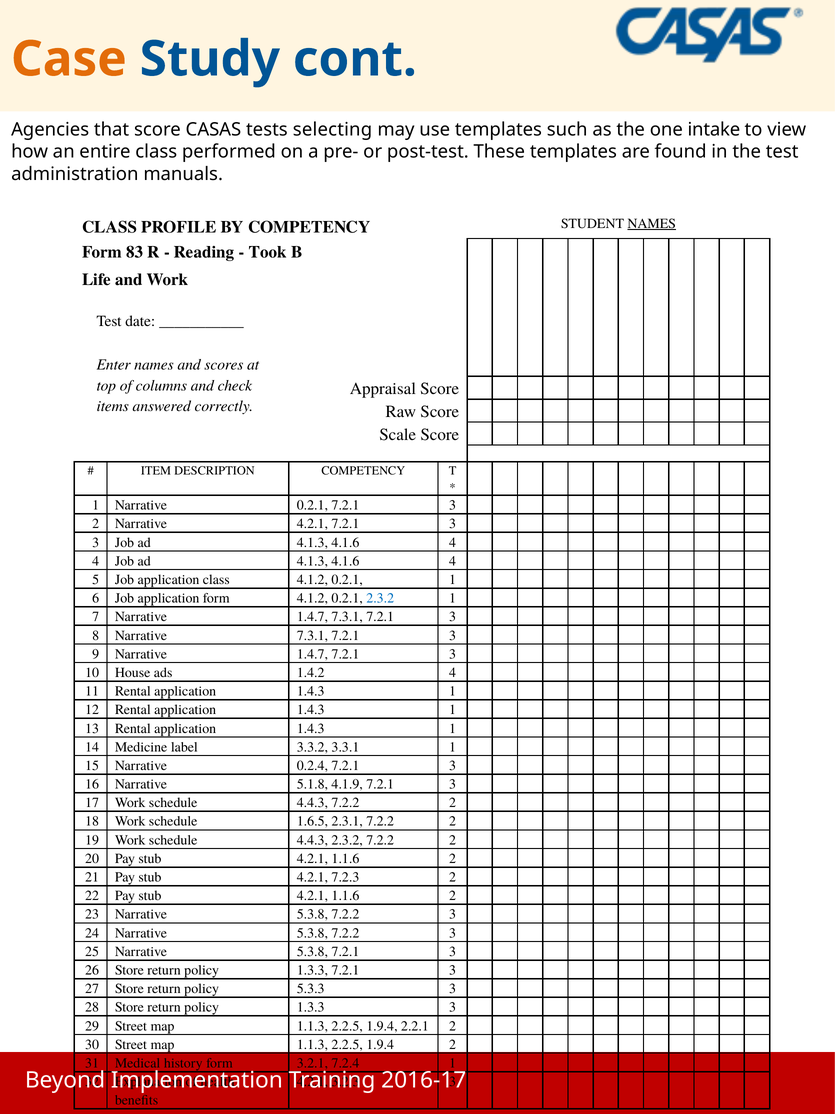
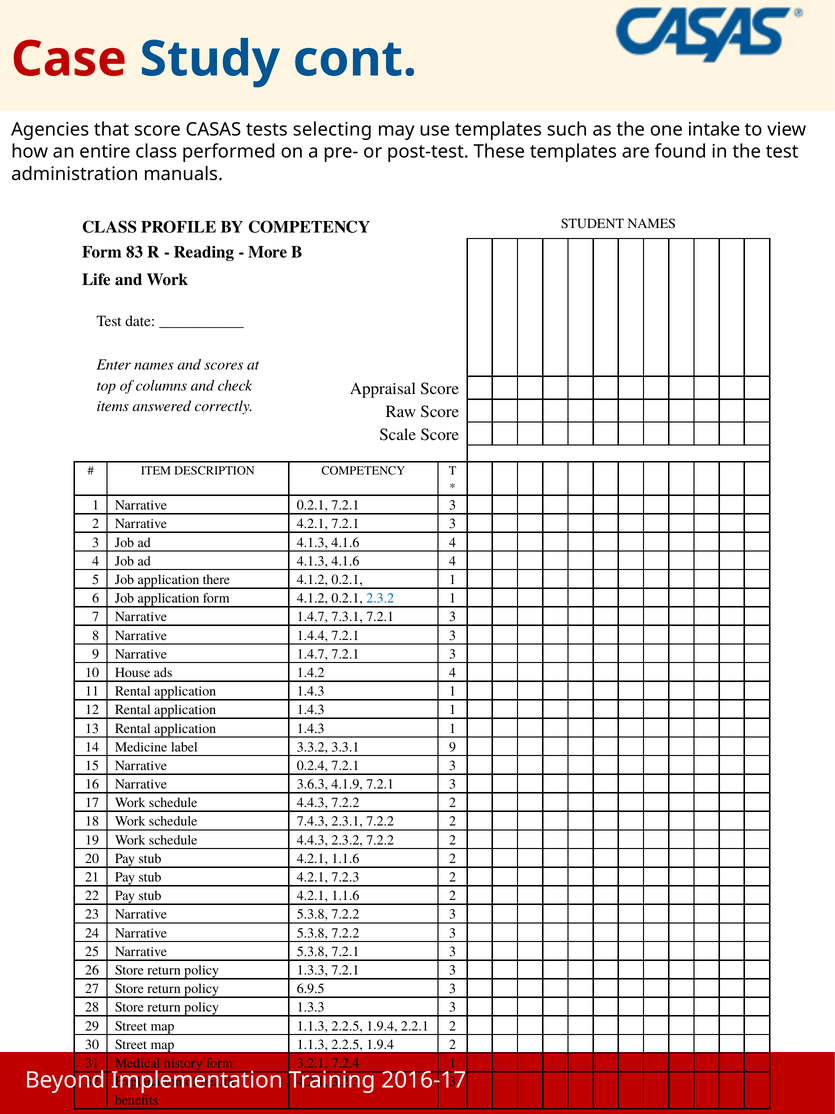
Case colour: orange -> red (69, 59)
NAMES underline: present -> none (652, 223)
Took: Took -> More (268, 252)
application class: class -> there (216, 579)
Narrative 7.3.1: 7.3.1 -> 1.4.4 (312, 635)
3.3.1 1: 1 -> 9 (453, 747)
5.1.8: 5.1.8 -> 3.6.3 (312, 784)
1.6.5: 1.6.5 -> 7.4.3 (312, 821)
5.3.3: 5.3.3 -> 6.9.5 (311, 988)
